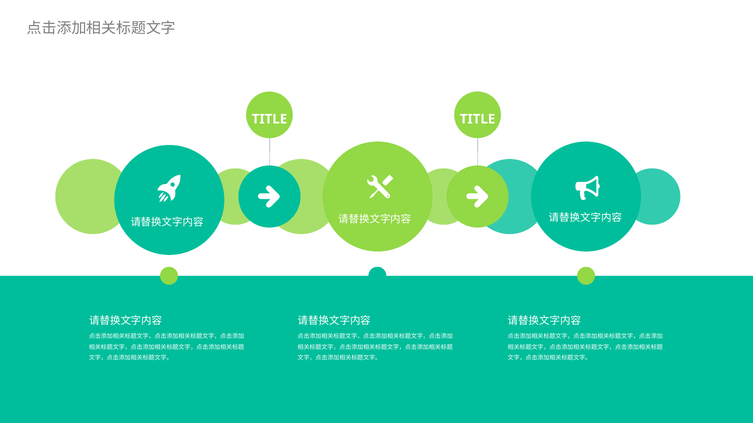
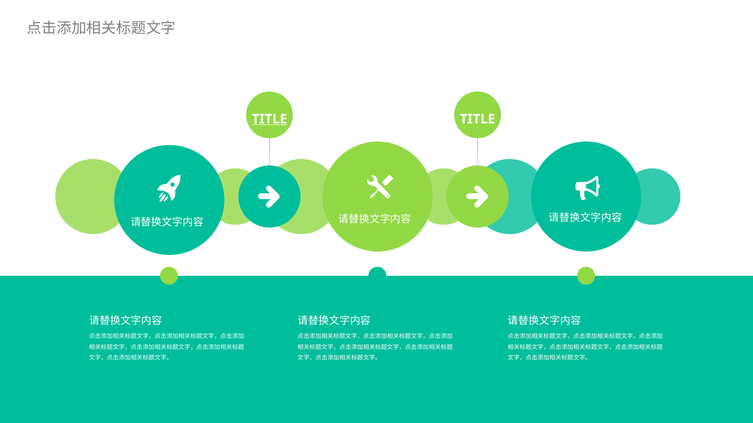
TITLE underline: none -> present (269, 119)
